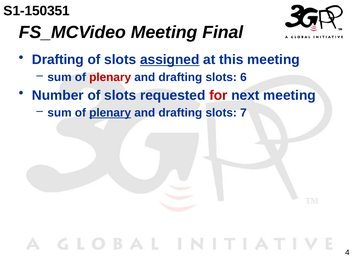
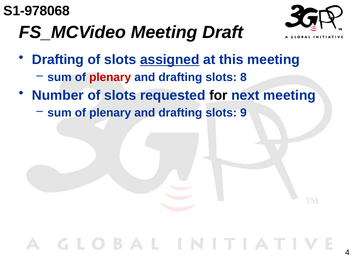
S1-150351: S1-150351 -> S1-978068 (37, 11)
Final: Final -> Draft (223, 32)
6: 6 -> 8 (243, 77)
for colour: red -> black (218, 96)
plenary underline: present -> none (110, 113)
7: 7 -> 9 (243, 113)
